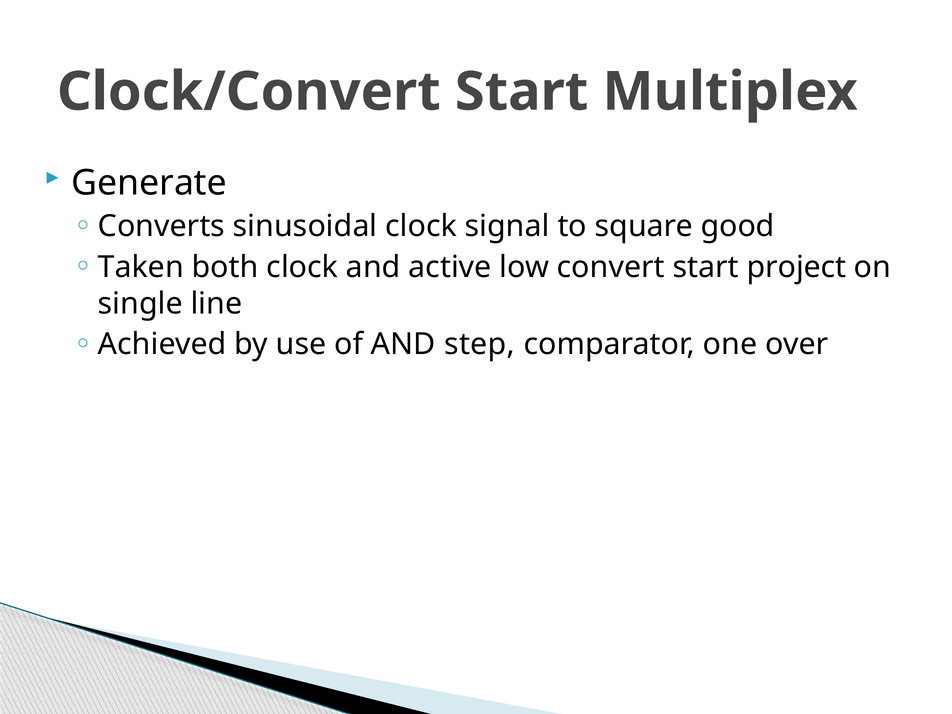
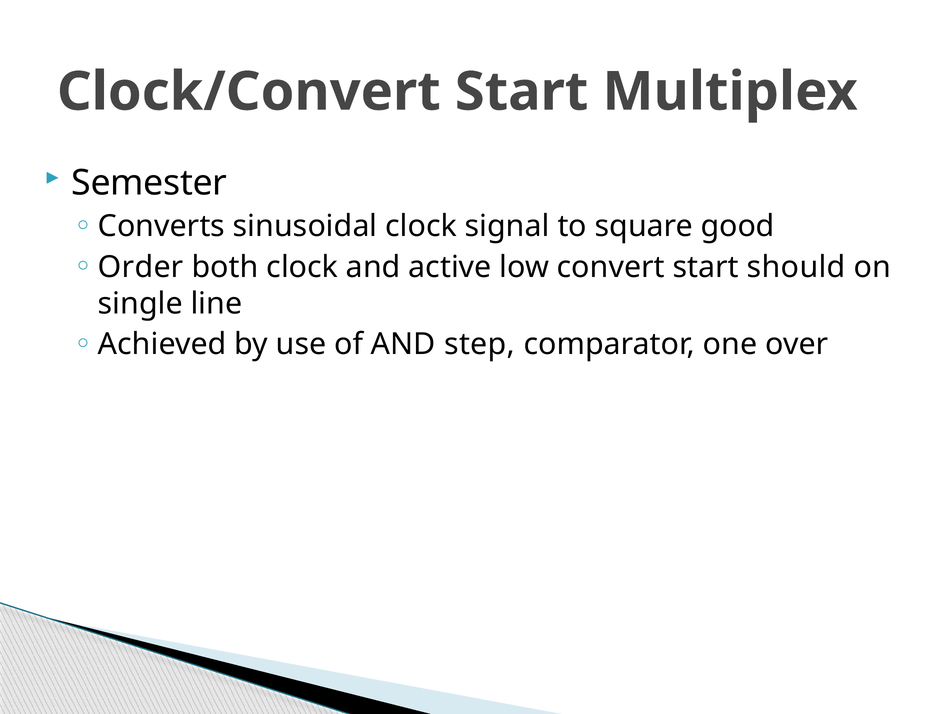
Generate: Generate -> Semester (149, 183)
Taken: Taken -> Order (141, 267)
project: project -> should (796, 267)
